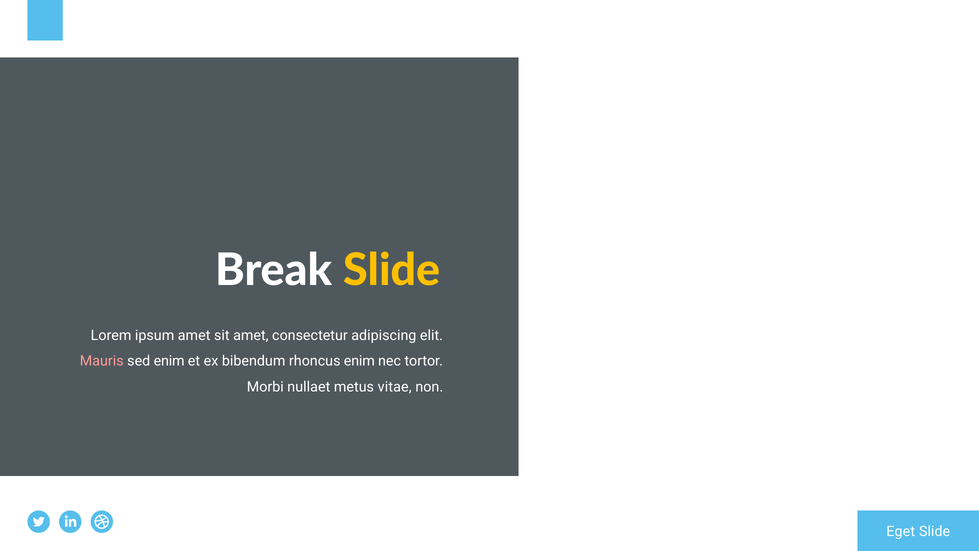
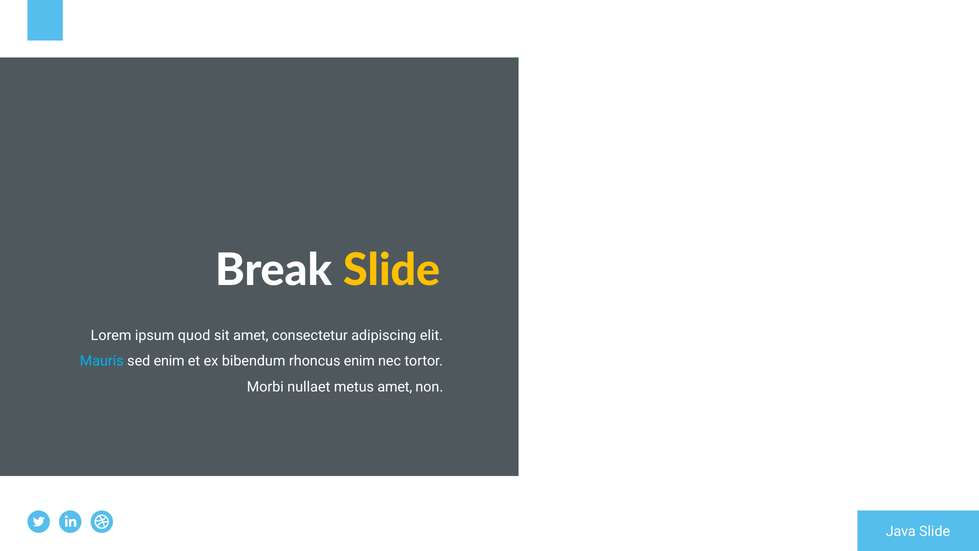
ipsum amet: amet -> quod (194, 335)
Mauris colour: pink -> light blue (102, 361)
metus vitae: vitae -> amet (395, 387)
Eget: Eget -> Java (901, 531)
